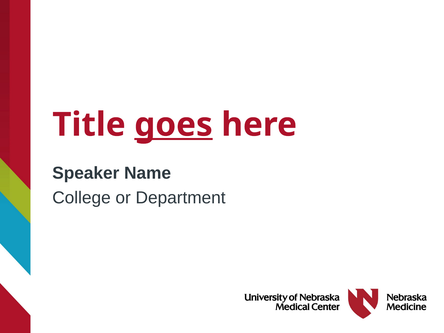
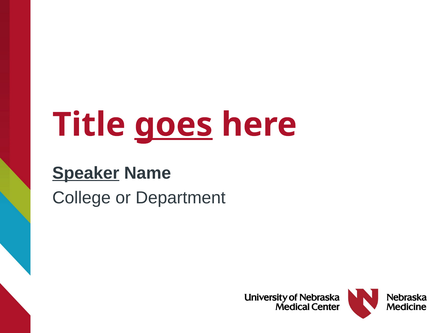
Speaker underline: none -> present (86, 173)
